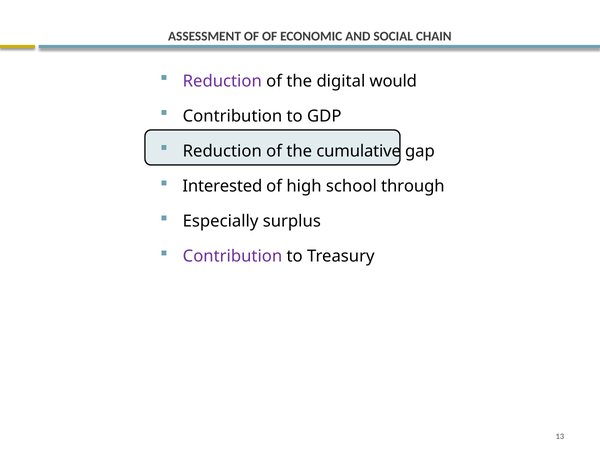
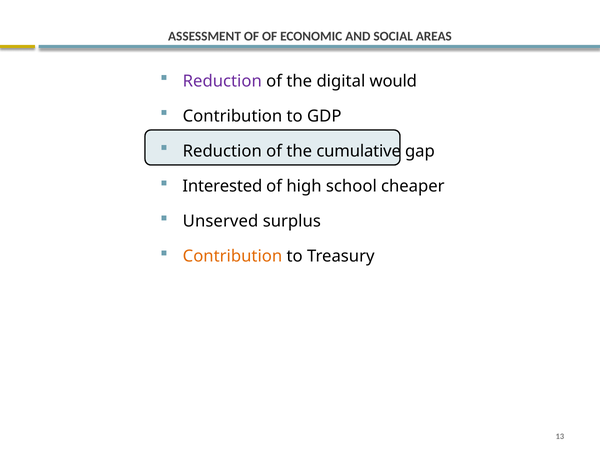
CHAIN: CHAIN -> AREAS (434, 36)
through: through -> cheaper (413, 186)
Especially: Especially -> Unserved (221, 221)
Contribution colour: purple -> orange (232, 256)
